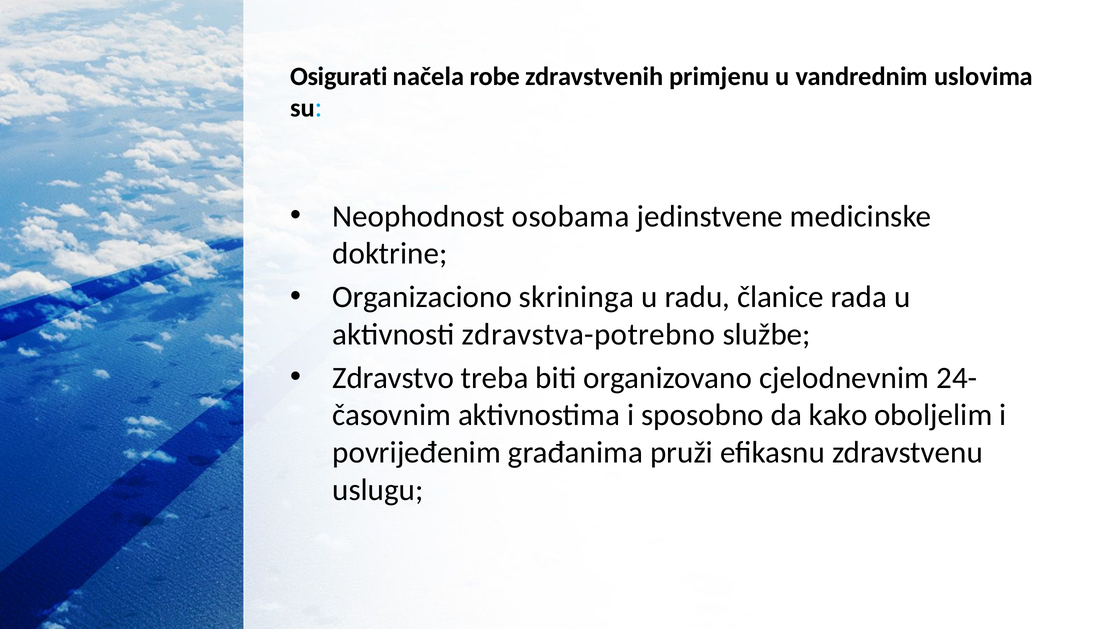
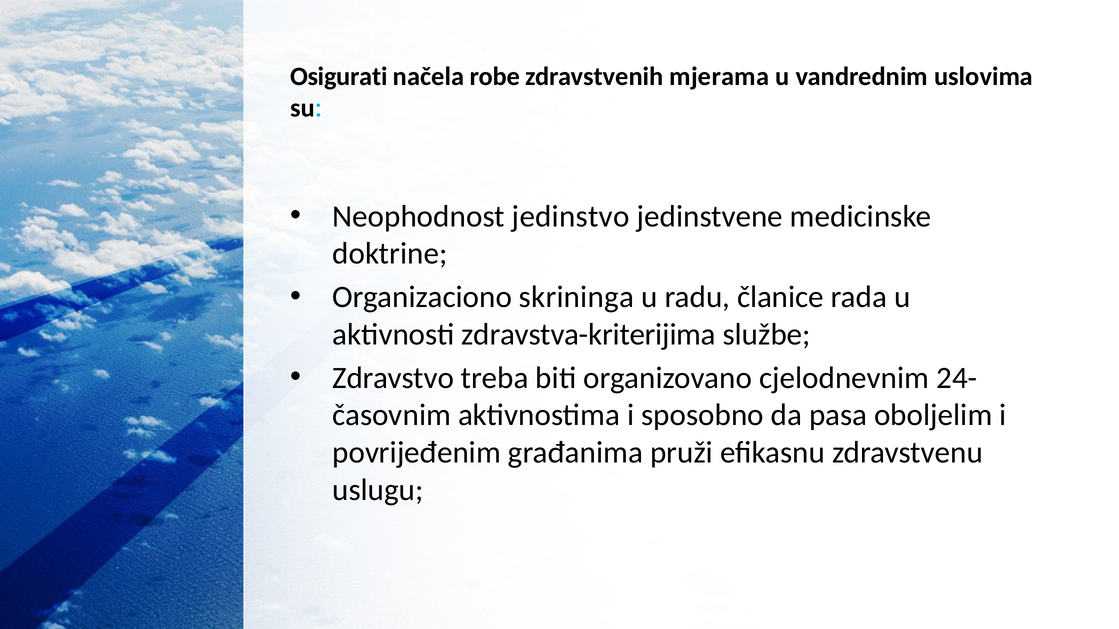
primjenu: primjenu -> mjerama (719, 76)
osobama: osobama -> jedinstvo (571, 216)
zdravstva-potrebno: zdravstva-potrebno -> zdravstva-kriterijima (589, 335)
kako: kako -> pasa (838, 415)
